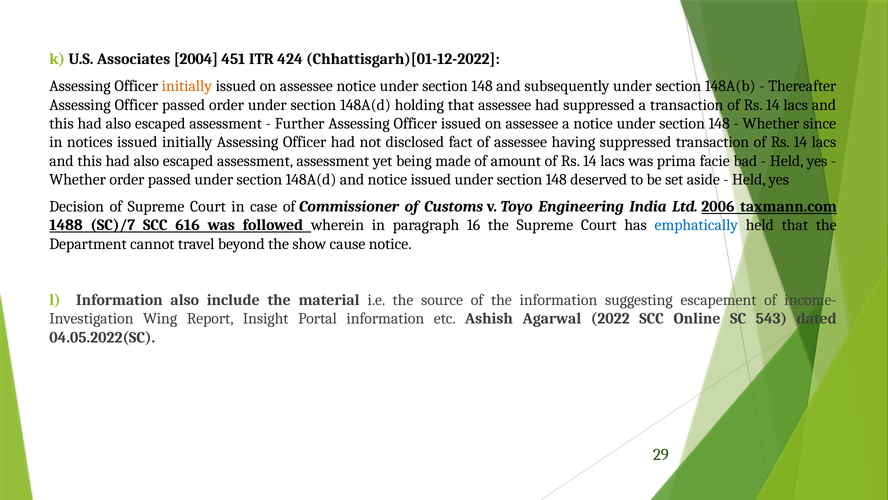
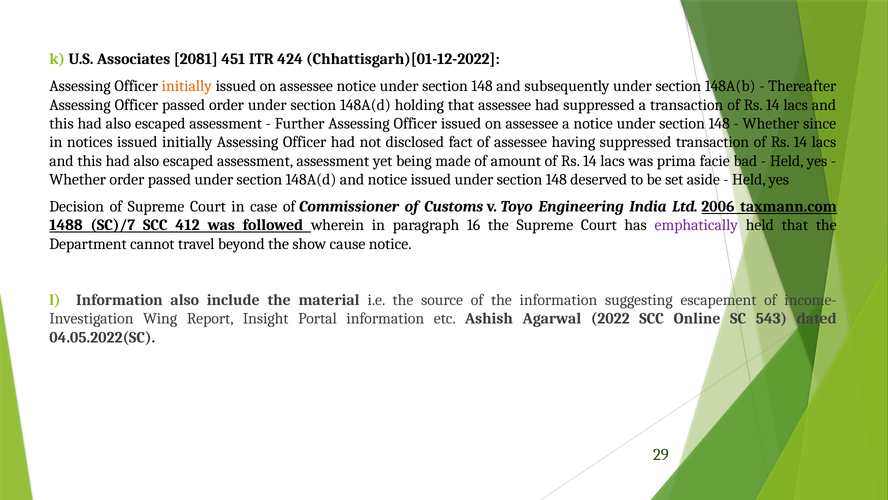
2004: 2004 -> 2081 (196, 59)
616: 616 -> 412 (188, 225)
emphatically colour: blue -> purple (696, 225)
